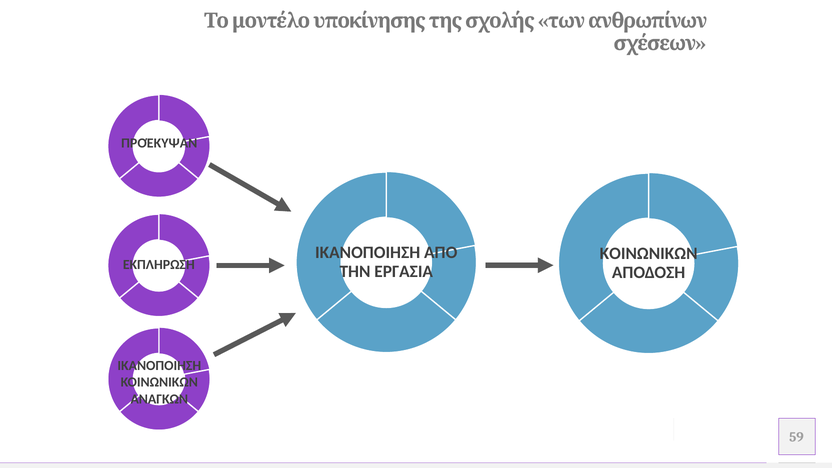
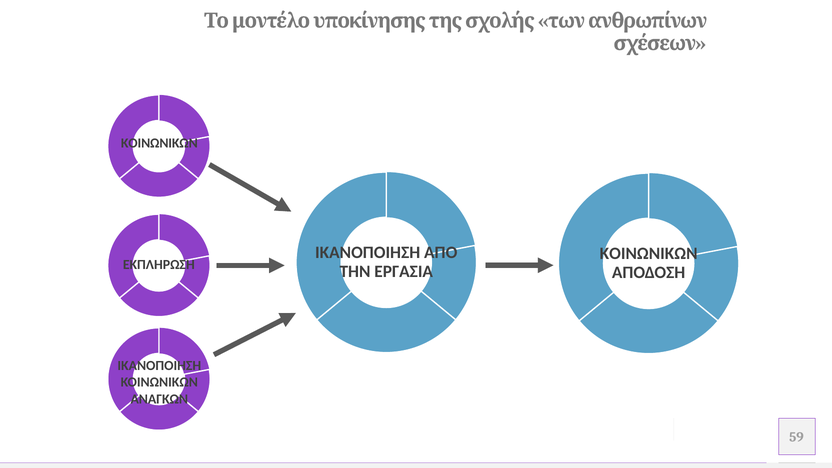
ΠΡΟΈΚΥΨΑΝ: ΠΡΟΈΚΥΨΑΝ -> ΚΟΙΝΩΝΙΚΩΝ (159, 143)
